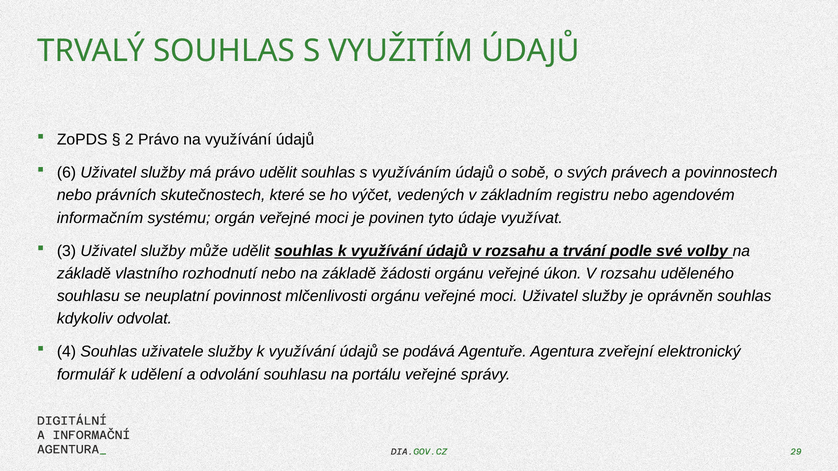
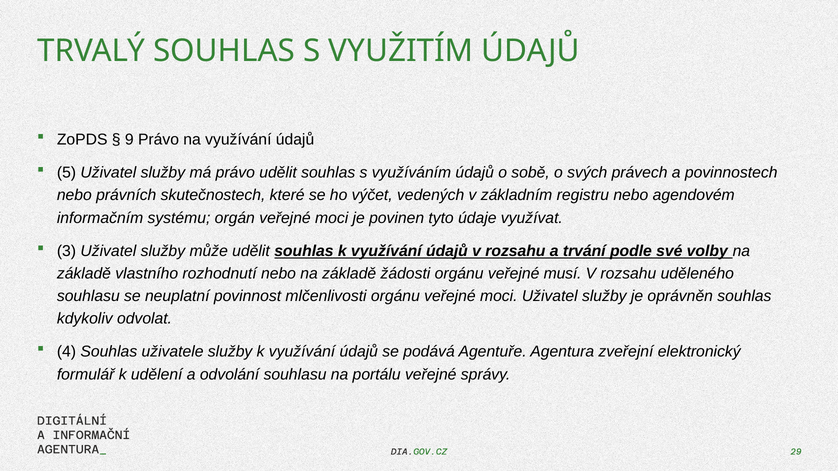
2: 2 -> 9 (129, 140)
6: 6 -> 5 (66, 173)
úkon: úkon -> musí (563, 274)
